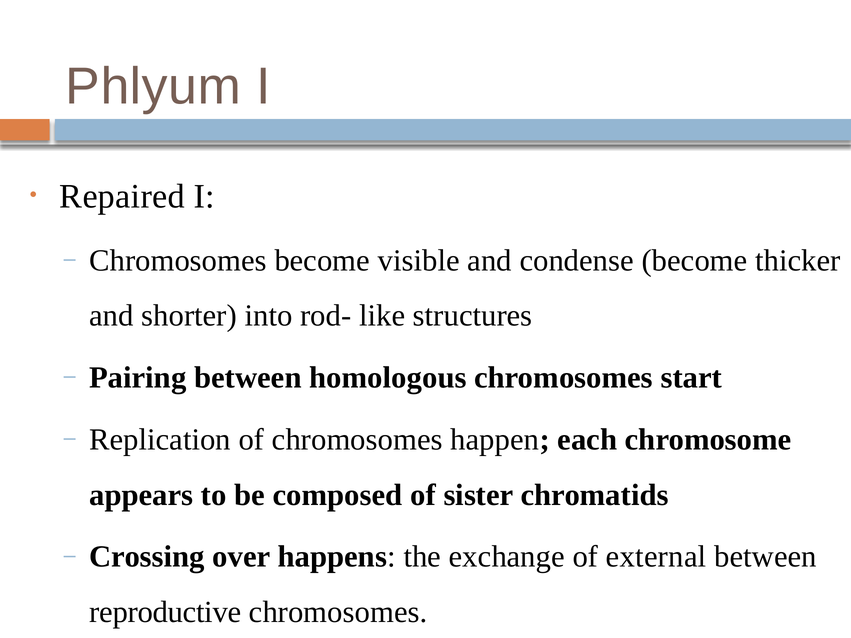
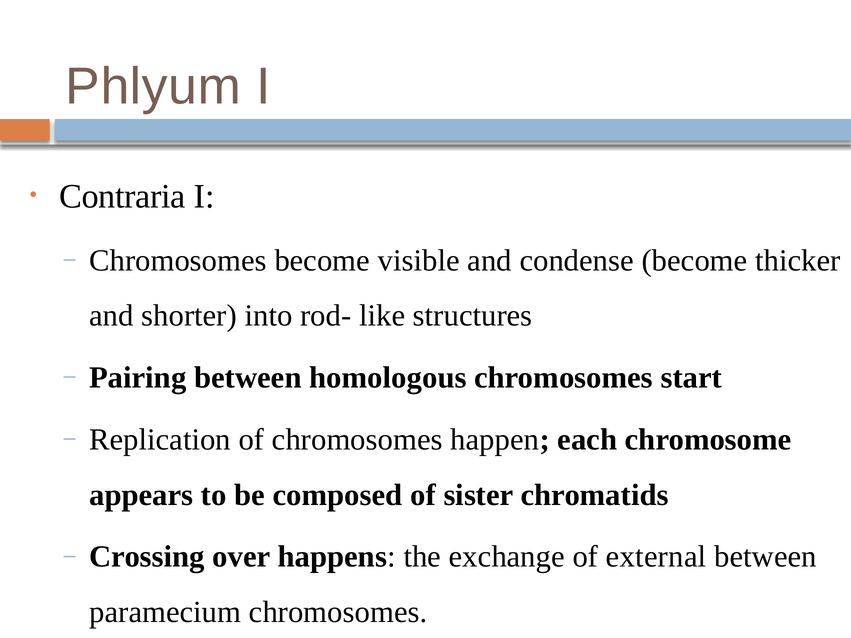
Repaired: Repaired -> Contraria (122, 197)
reproductive: reproductive -> paramecium (165, 612)
